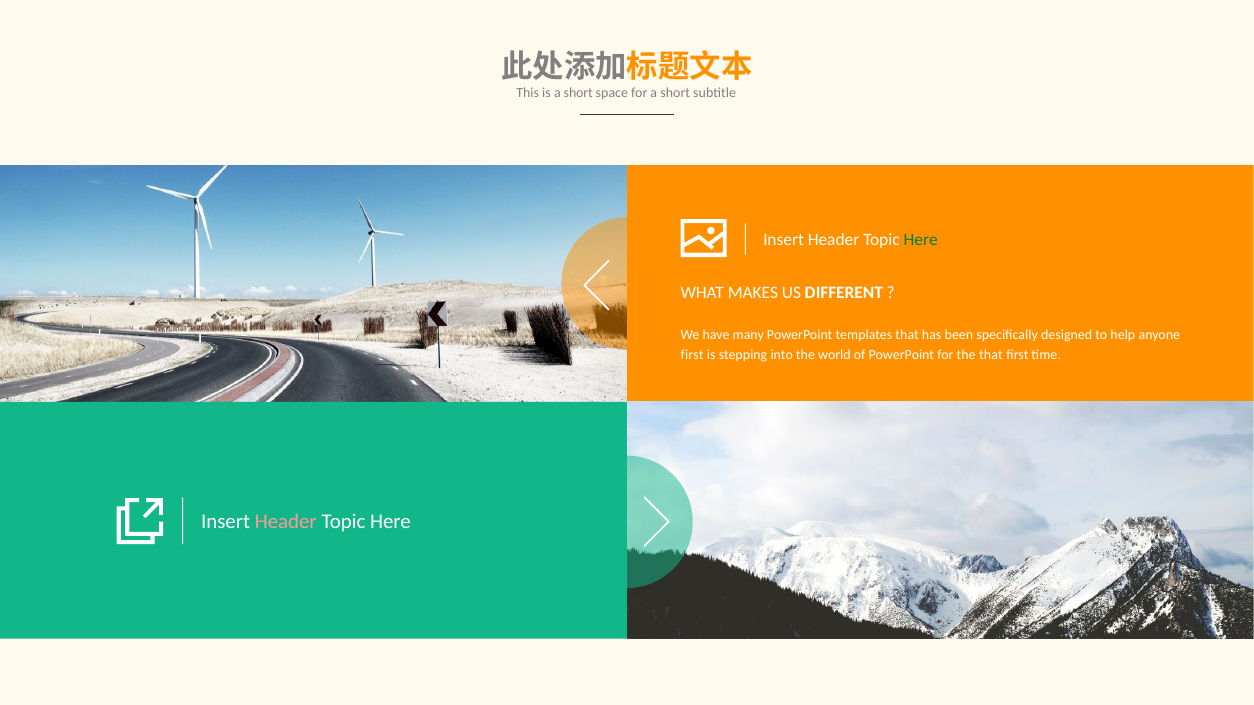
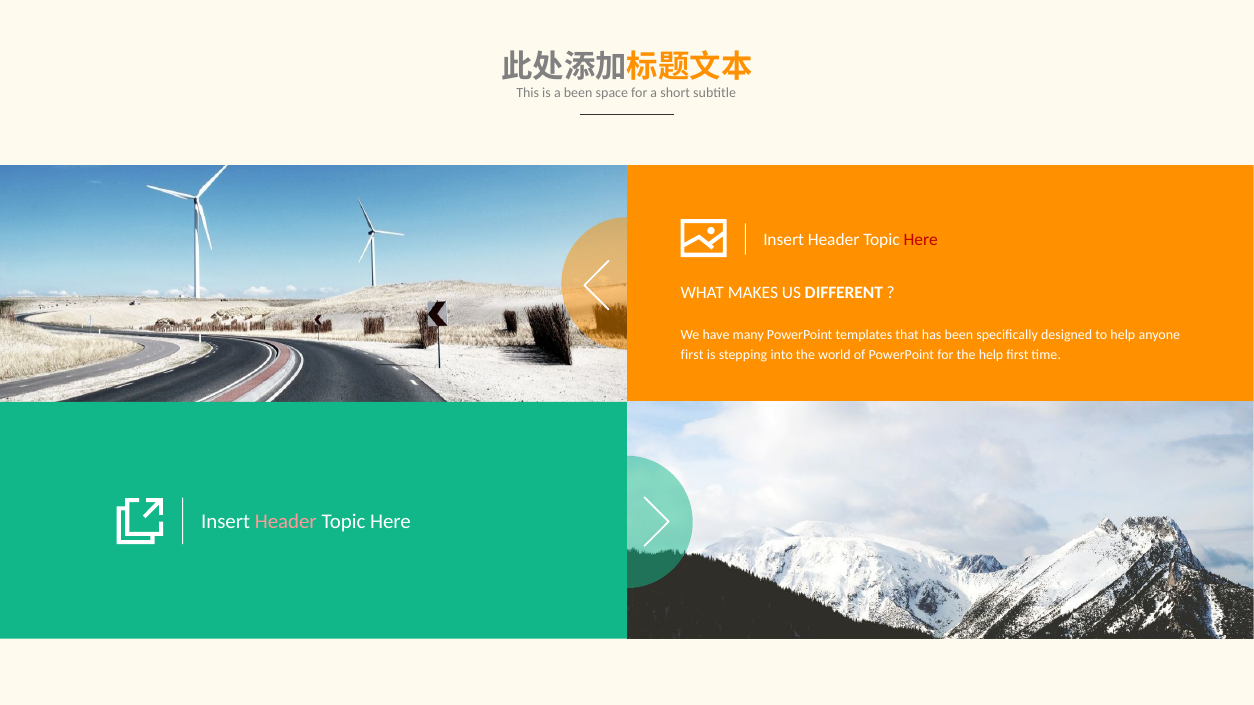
is a short: short -> been (578, 93)
Here colour: green -> red (921, 240)
the that: that -> help (991, 355)
